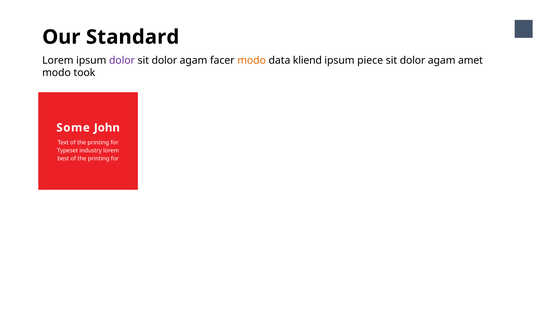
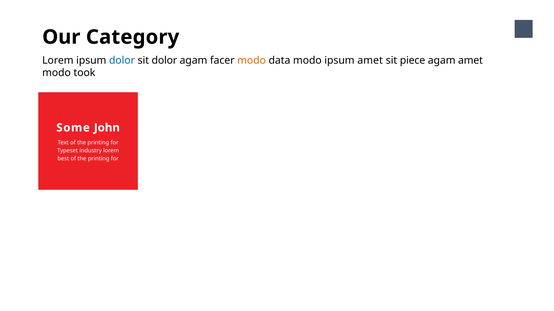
Standard: Standard -> Category (133, 37)
dolor colour: purple -> blue (122, 61)
data kliend: kliend -> modo (307, 61)
ipsum piece: piece -> amet (370, 61)
dolor: dolor -> piece (413, 61)
